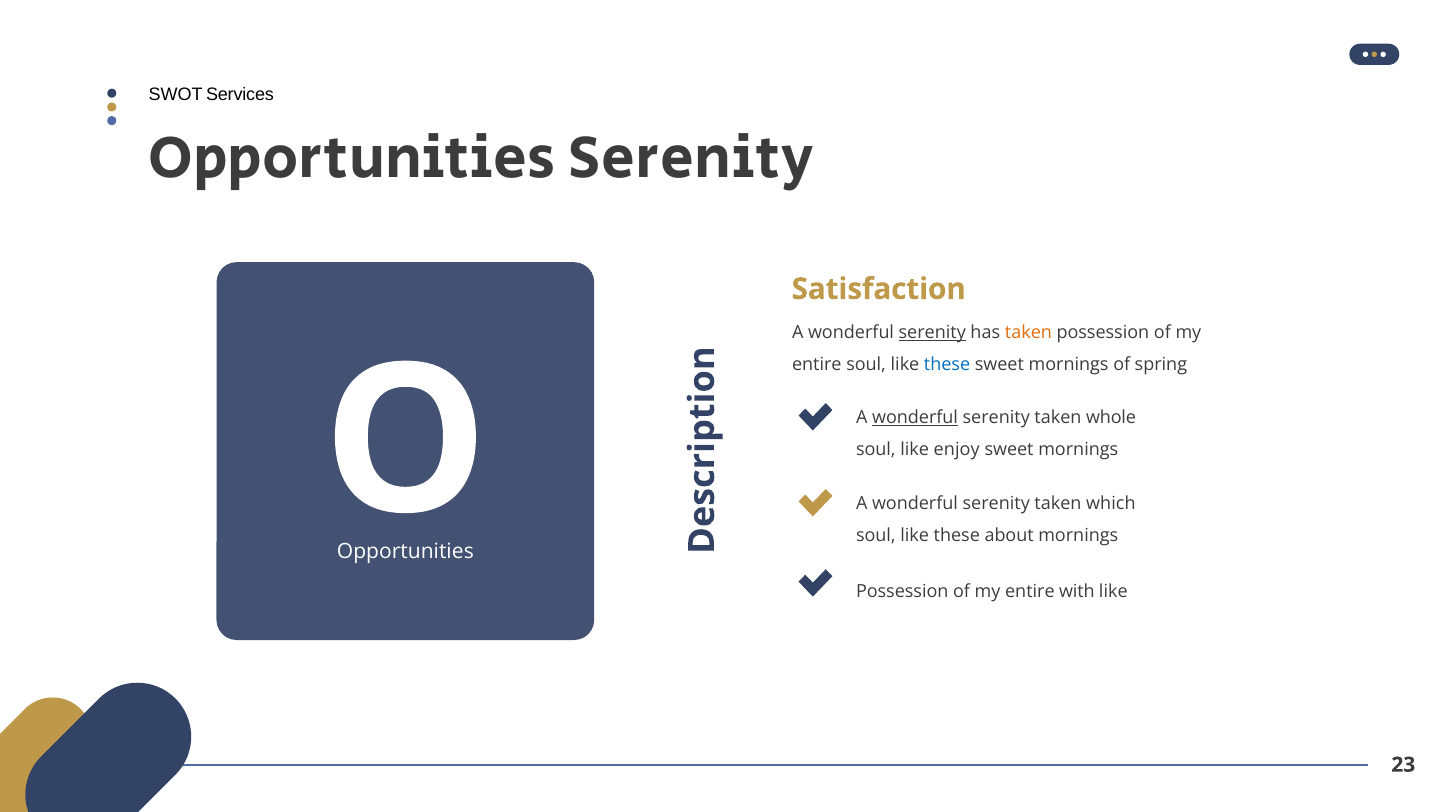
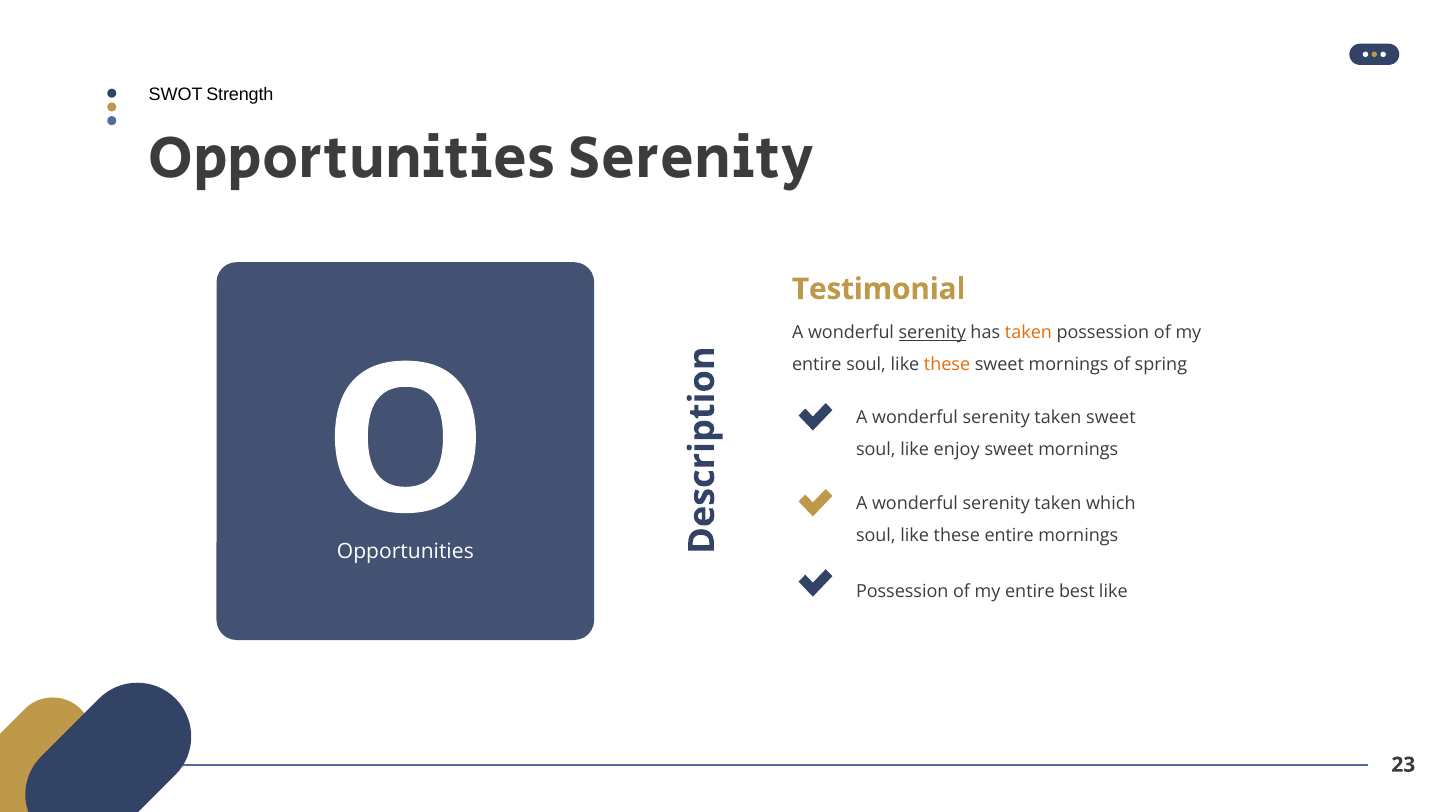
Services: Services -> Strength (240, 95)
Satisfaction: Satisfaction -> Testimonial (879, 289)
these colour: blue -> orange (947, 365)
wonderful underline: present -> none (915, 417)
taken whole: whole -> sweet (1111, 417)
these about: about -> entire (1009, 536)
with: with -> best (1077, 591)
